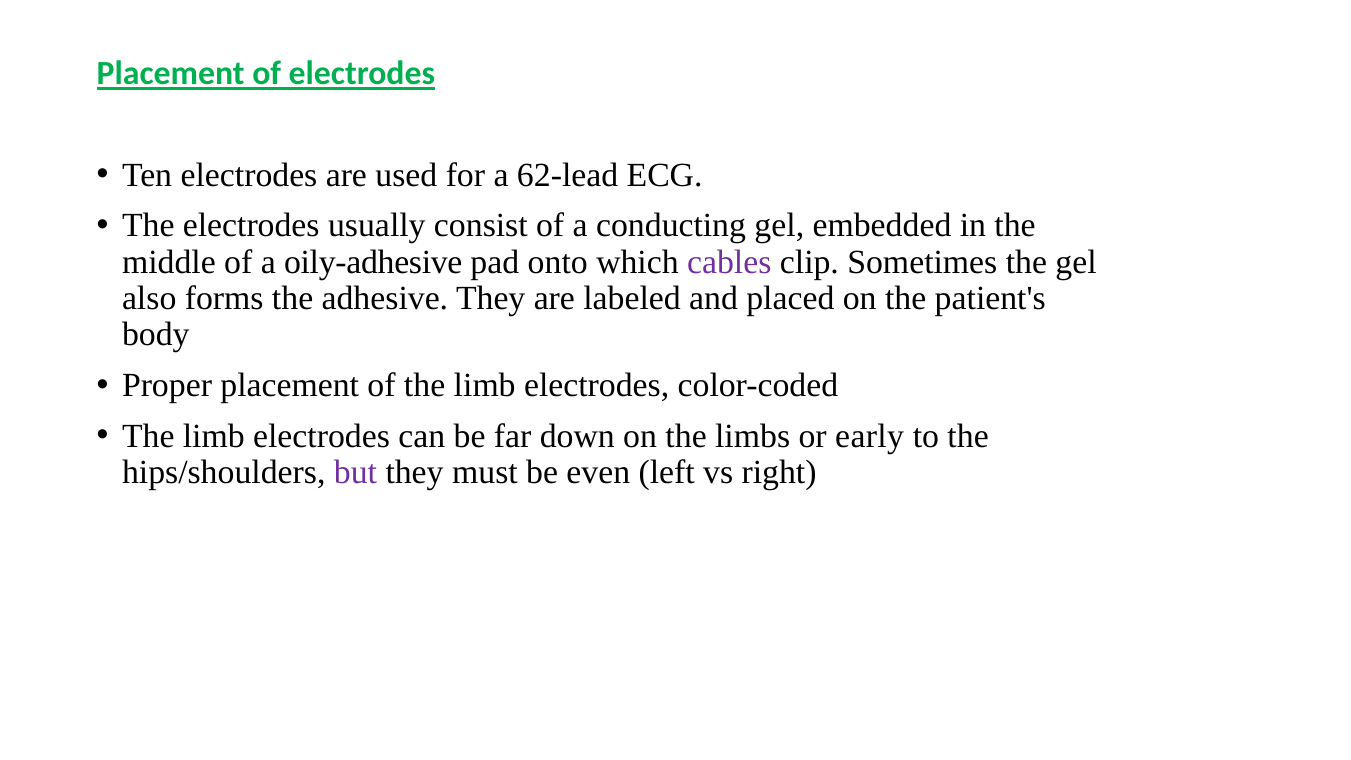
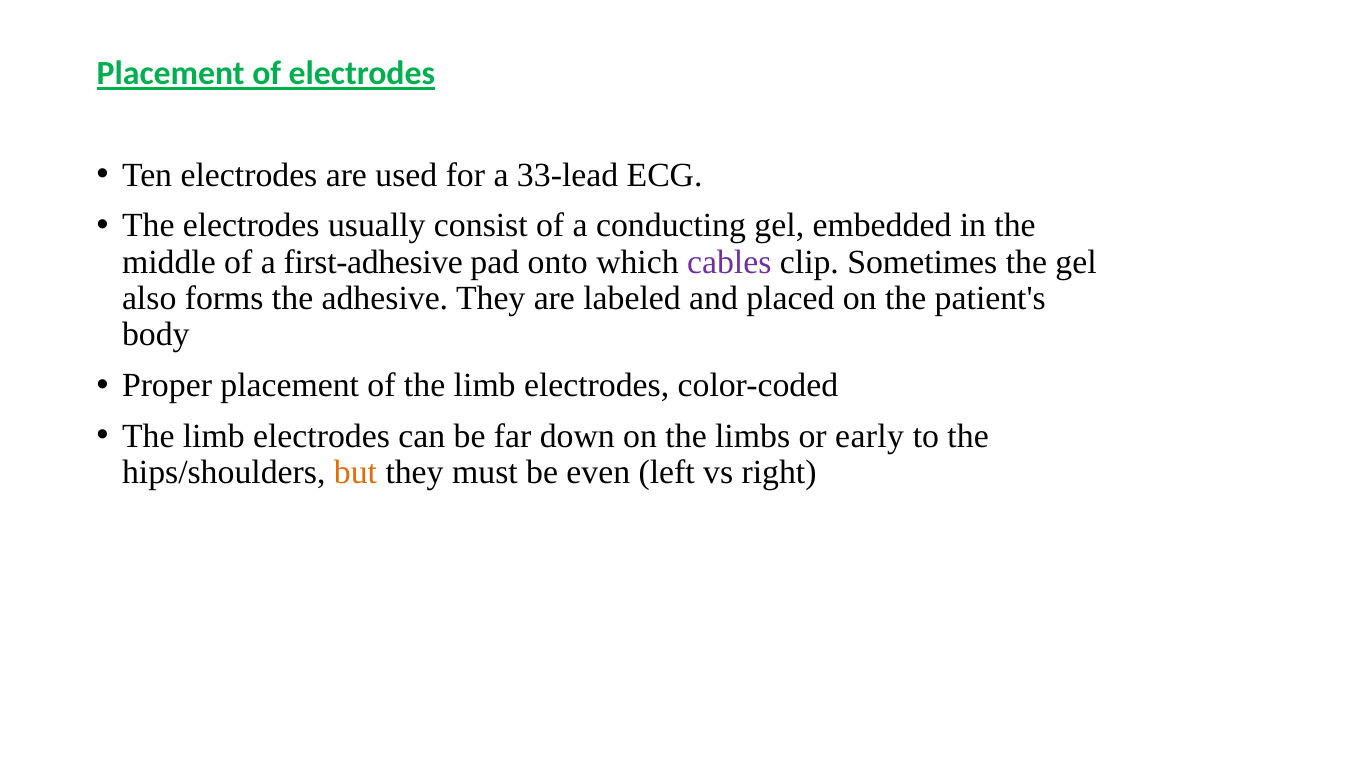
62-lead: 62-lead -> 33-lead (568, 175)
oily-adhesive: oily-adhesive -> first-adhesive (373, 262)
but colour: purple -> orange (355, 472)
